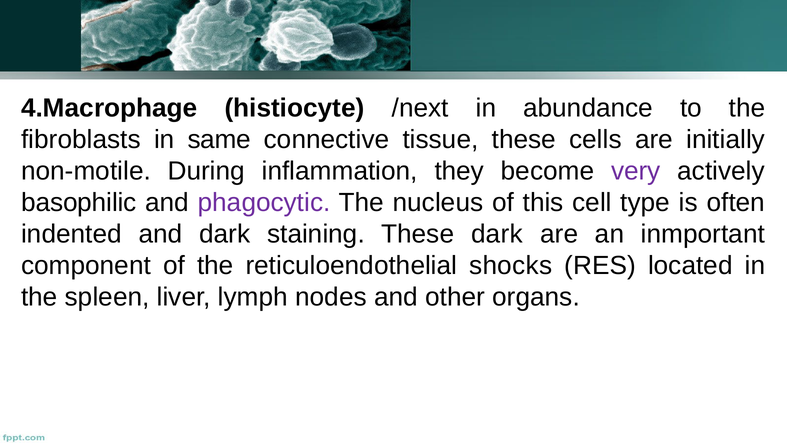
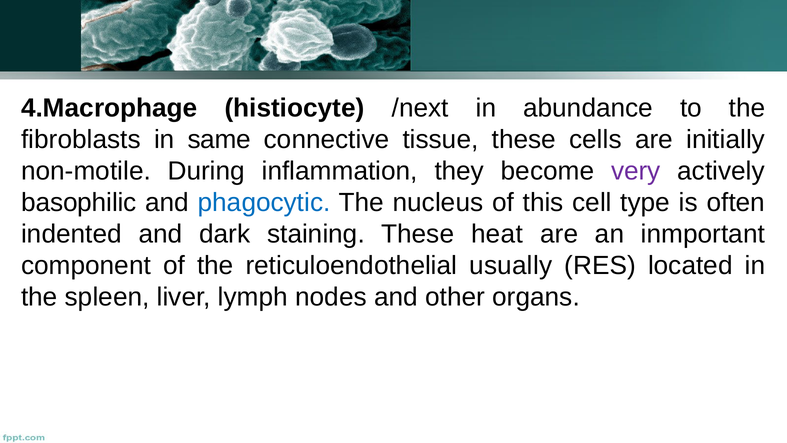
phagocytic colour: purple -> blue (264, 203)
These dark: dark -> heat (497, 234)
shocks: shocks -> usually (511, 266)
